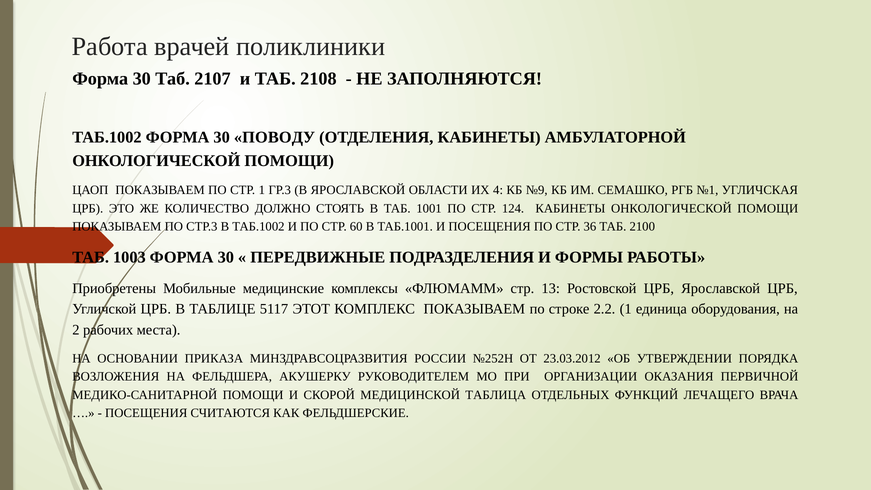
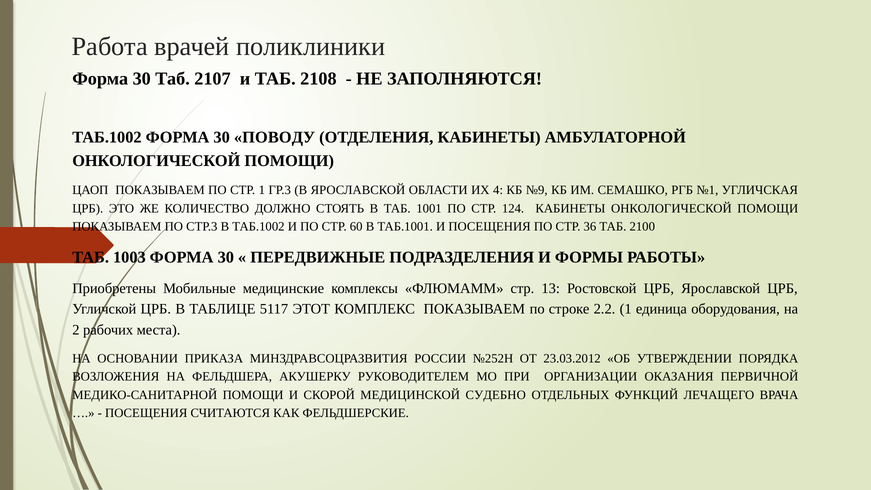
ТАБЛИЦА: ТАБЛИЦА -> СУДЕБНО (496, 395)
